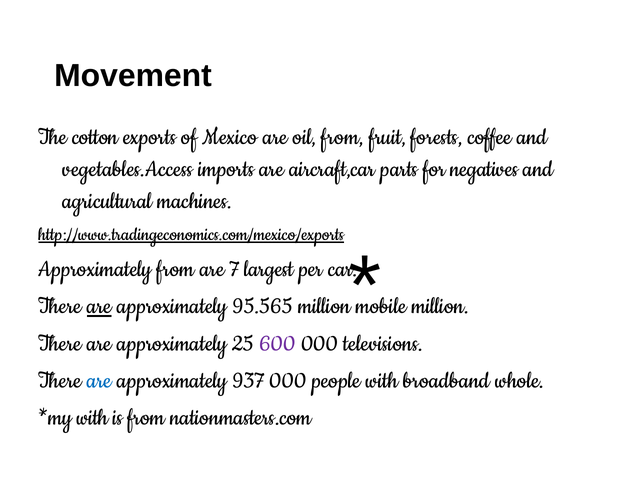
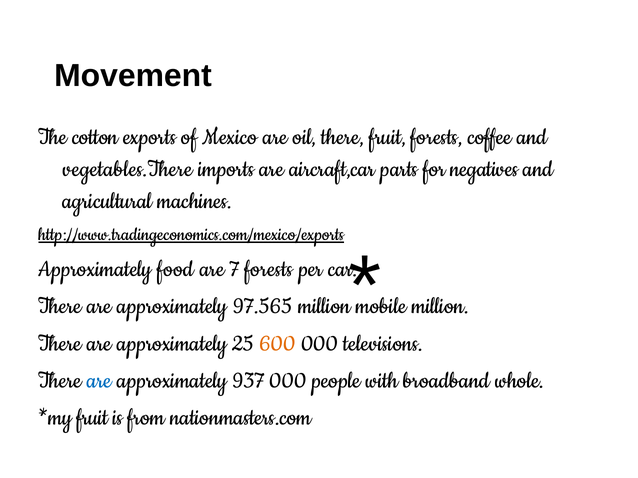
oil from: from -> there (342, 136)
vegetables.Access: vegetables.Access -> vegetables.There (127, 168)
Approximately from: from -> food (176, 268)
7 largest: largest -> forests (269, 268)
are underline: present -> none (99, 305)
95.565: 95.565 -> 97.565 (263, 305)
600 colour: purple -> orange (277, 342)
with: with -> fruit (92, 417)
